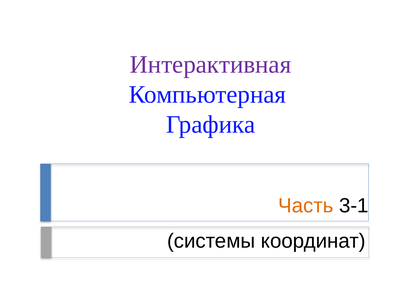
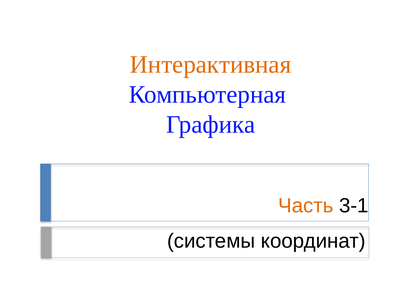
Интерактивная colour: purple -> orange (211, 64)
